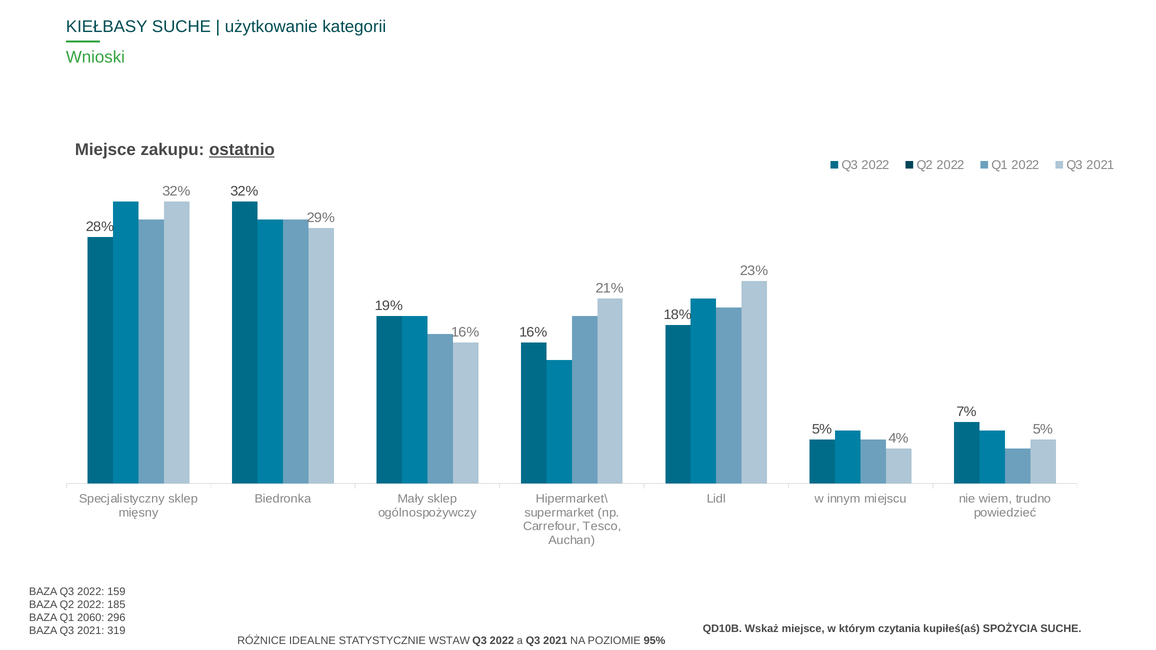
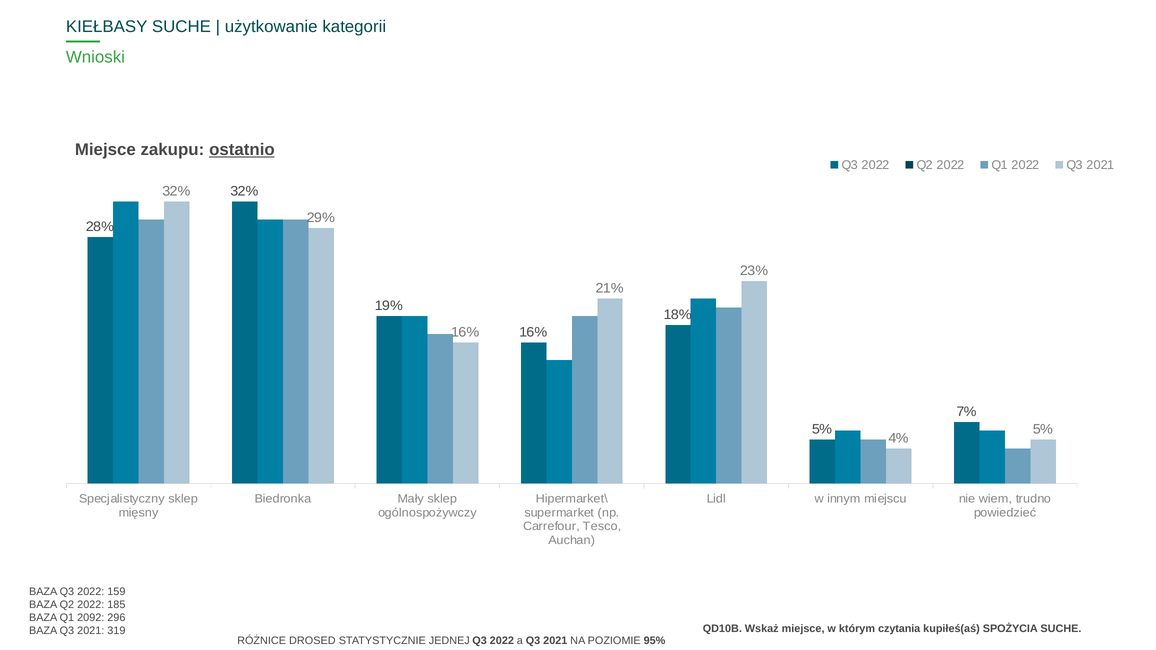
2060: 2060 -> 2092 (91, 618)
IDEALNE: IDEALNE -> DROSED (312, 641)
WSTAW: WSTAW -> JEDNEJ (449, 641)
